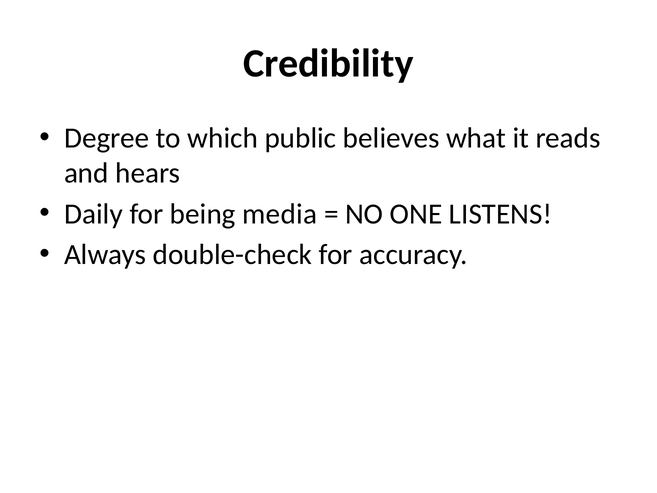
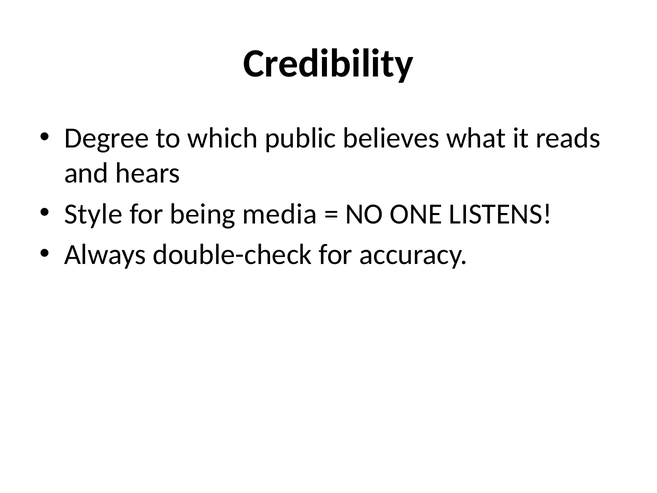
Daily: Daily -> Style (93, 214)
